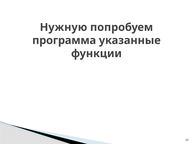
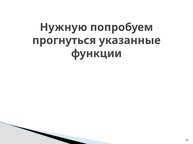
программа: программа -> прогнуться (64, 41)
